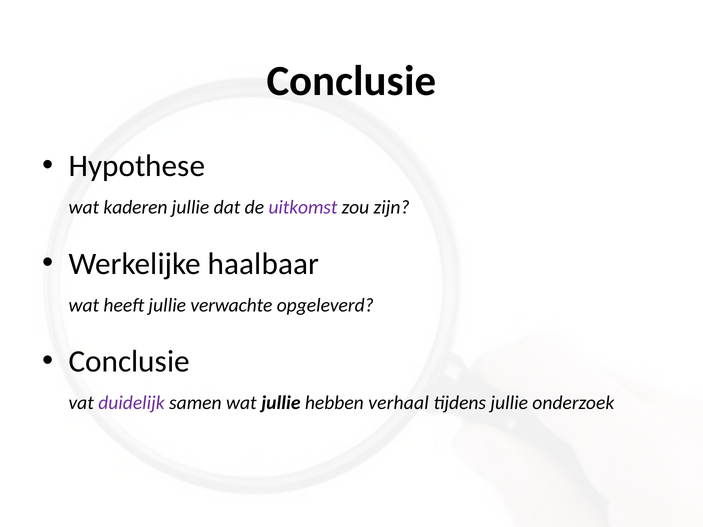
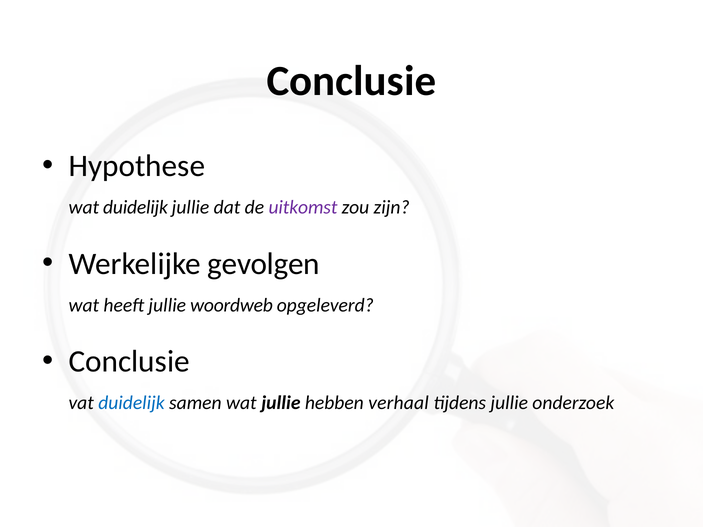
wat kaderen: kaderen -> duidelijk (136, 208)
haalbaar: haalbaar -> gevolgen (264, 264)
verwachte: verwachte -> woordweb (232, 305)
duidelijk colour: purple -> blue (132, 403)
